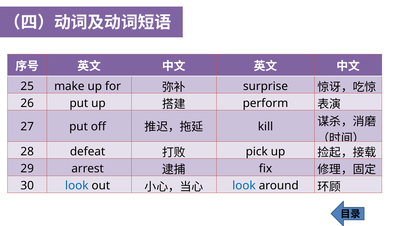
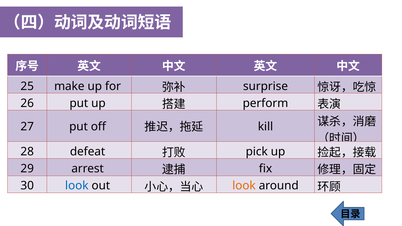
look colour: blue -> orange (244, 186)
